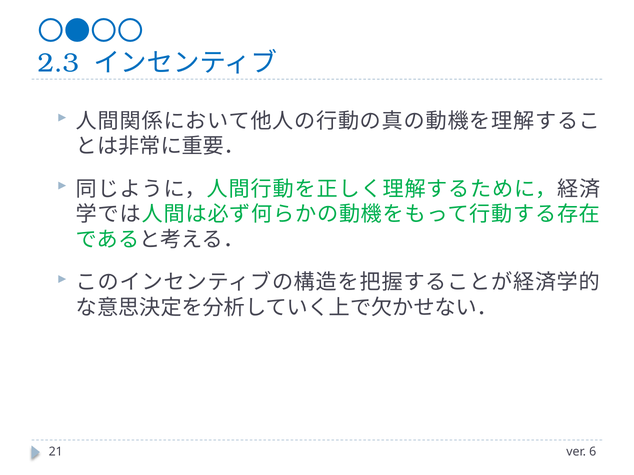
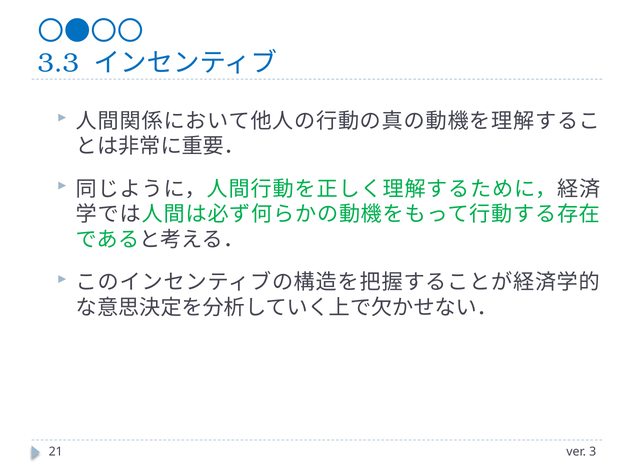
2.3: 2.3 -> 3.3 (59, 63)
6: 6 -> 3 (593, 452)
